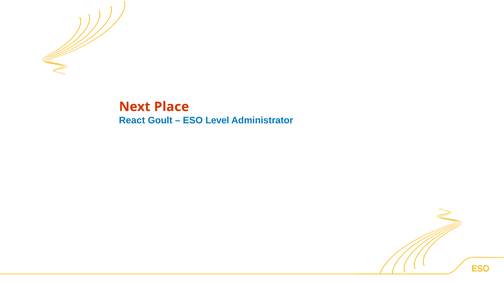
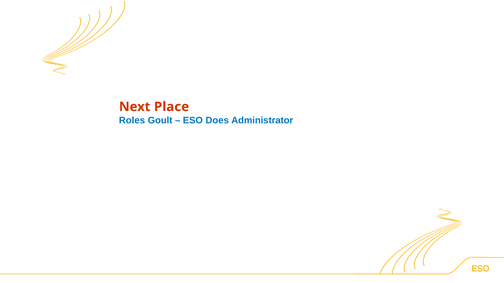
React: React -> Roles (132, 121)
Level: Level -> Does (217, 121)
